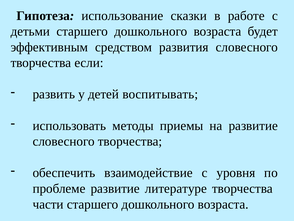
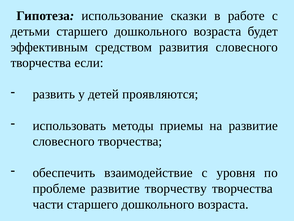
воспитывать: воспитывать -> проявляются (160, 94)
литературе: литературе -> творчеству (176, 188)
